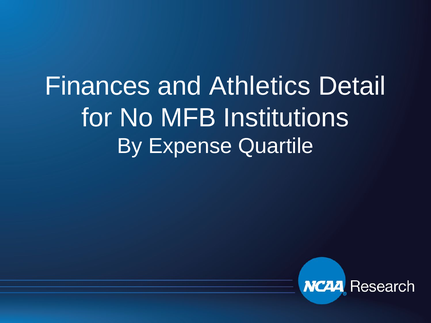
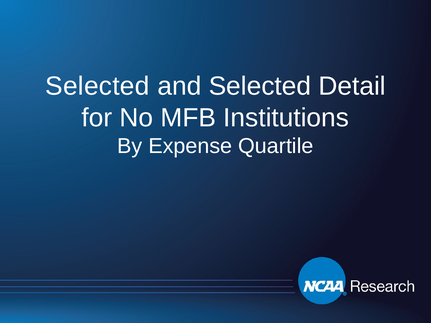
Finances: Finances -> Selected (97, 86)
and Athletics: Athletics -> Selected (260, 86)
